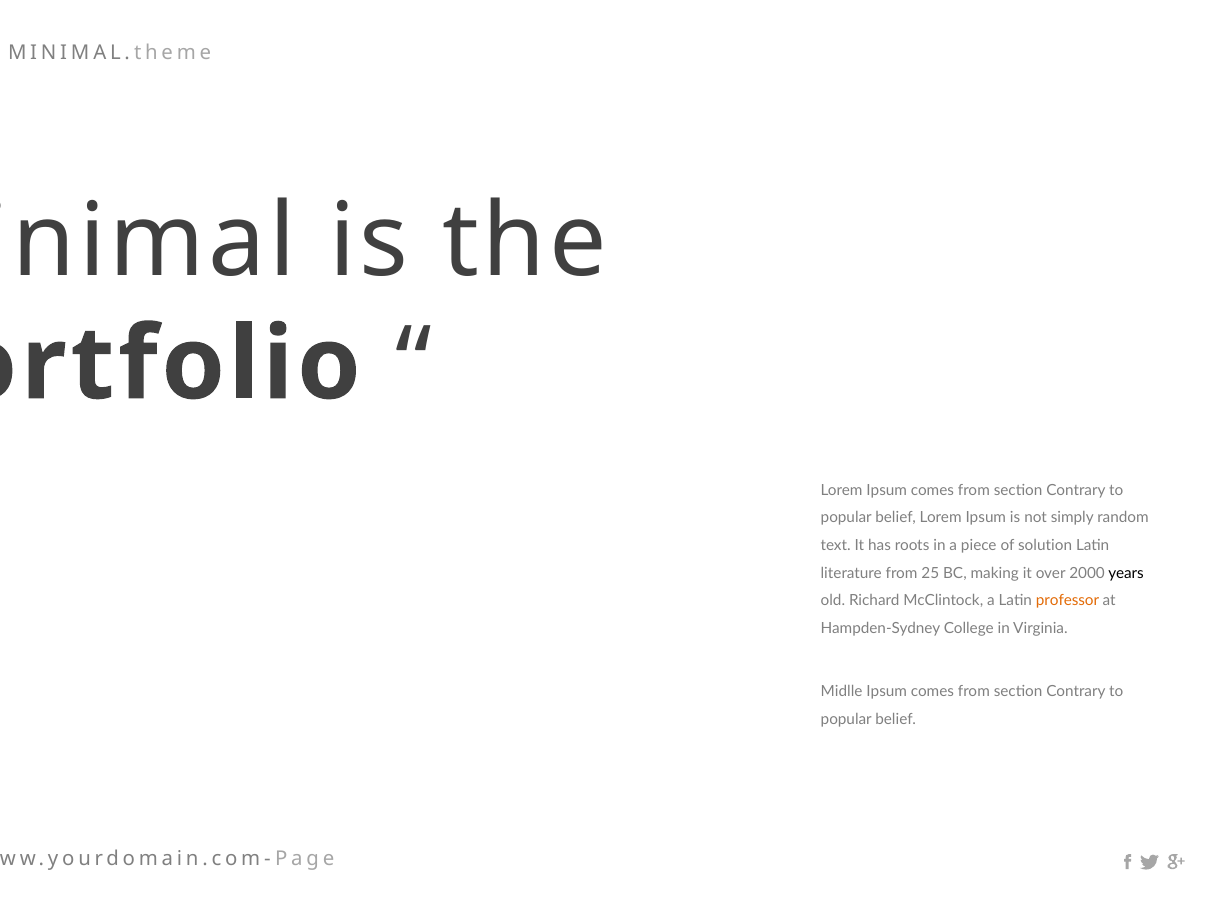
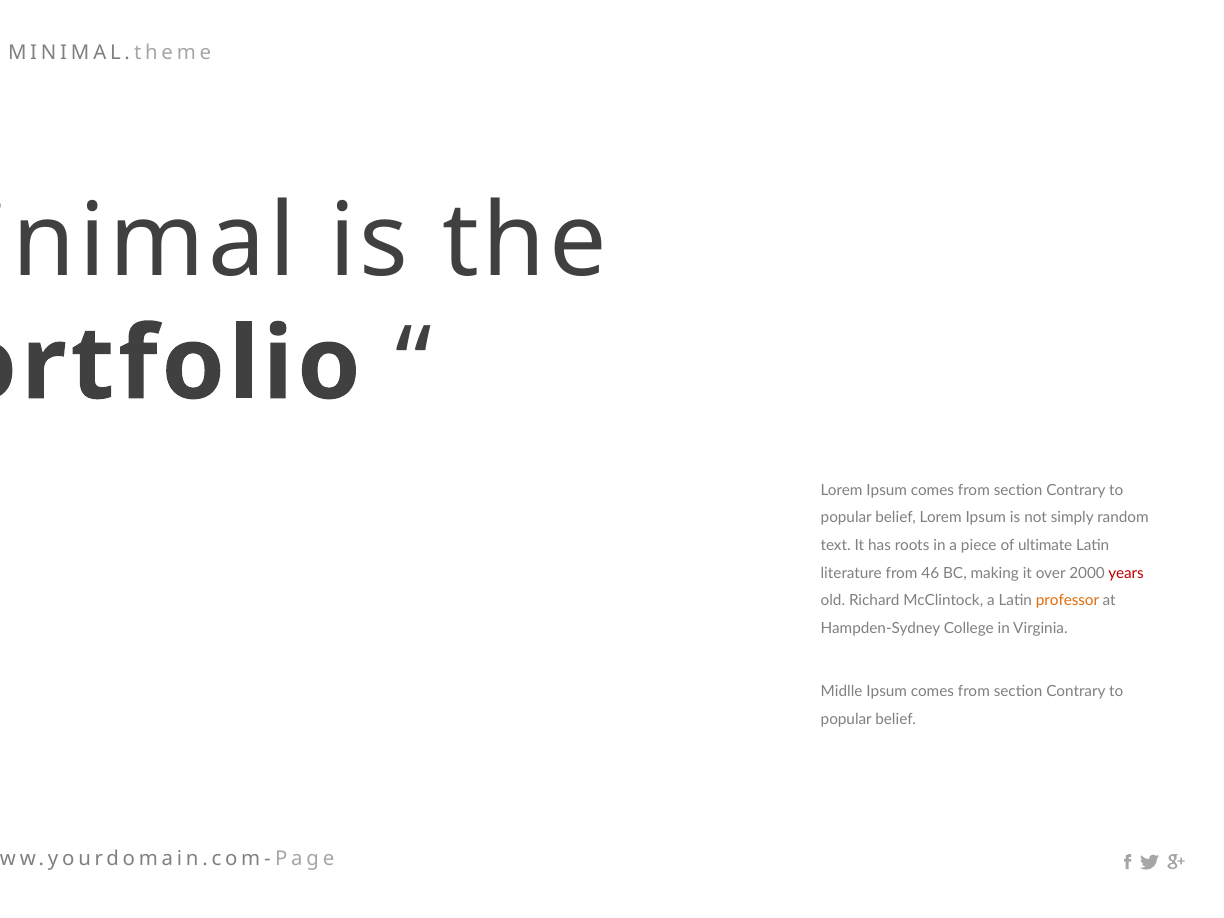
solution: solution -> ultimate (1045, 545)
25: 25 -> 46 (930, 573)
years colour: black -> red (1126, 573)
